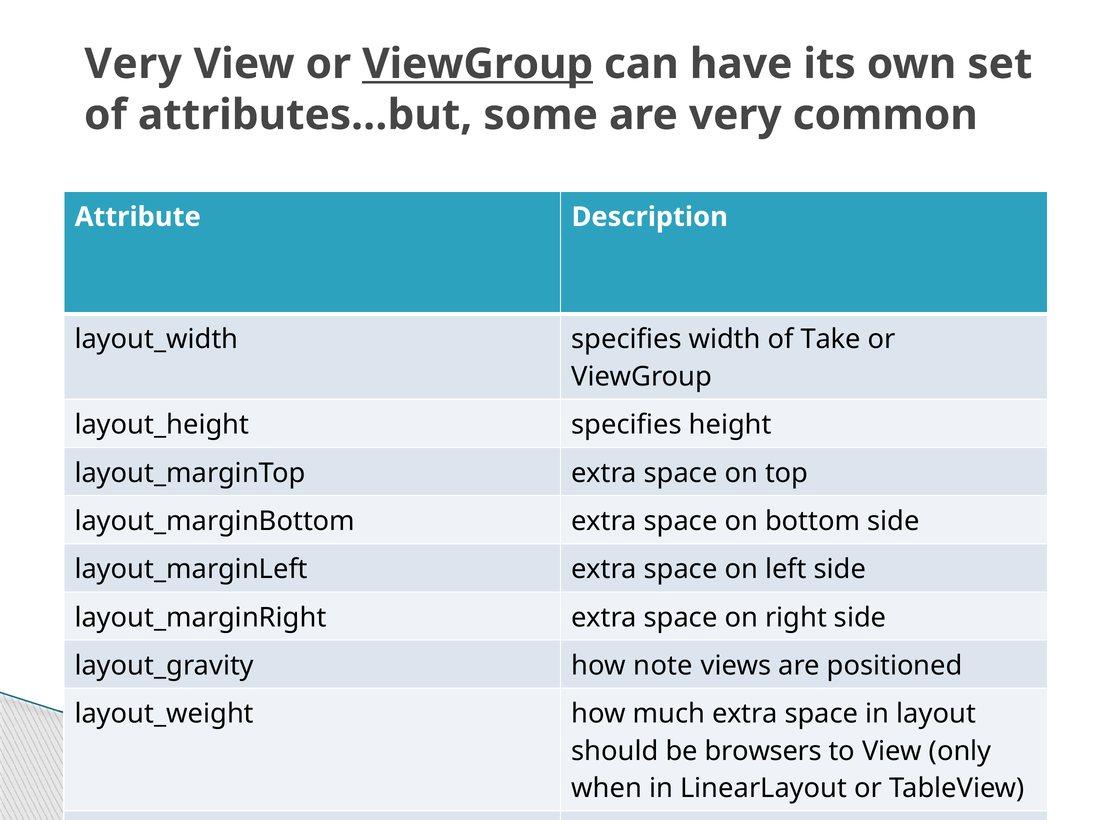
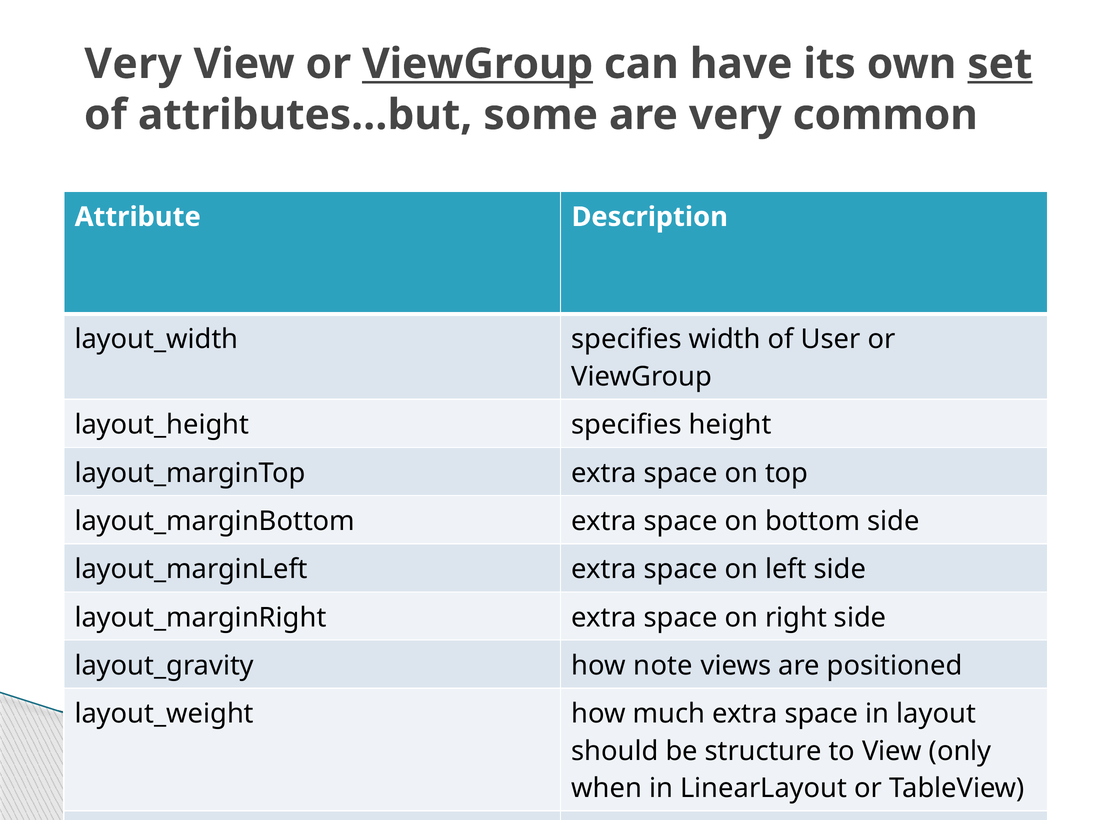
set underline: none -> present (1000, 64)
Take: Take -> User (831, 339)
browsers: browsers -> structure (763, 751)
